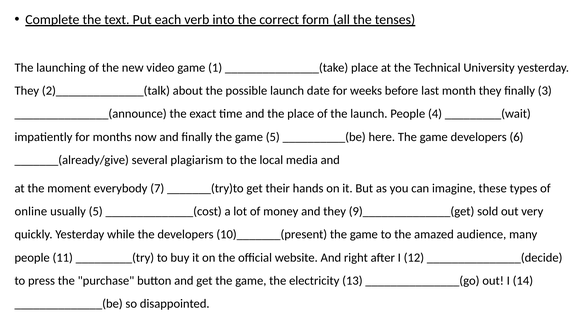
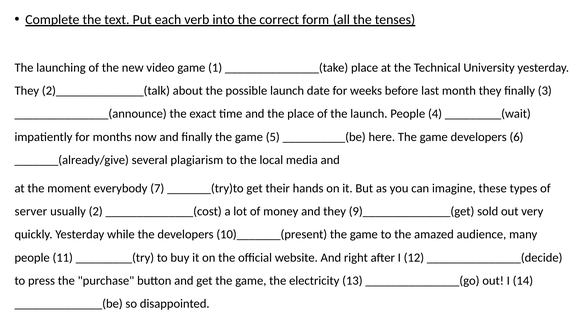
online: online -> server (31, 212)
usually 5: 5 -> 2 (96, 212)
